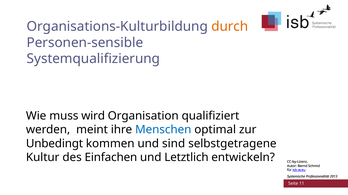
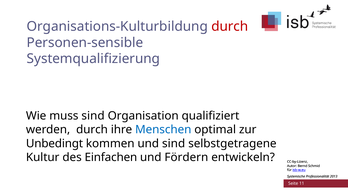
durch colour: orange -> red (230, 26)
muss wird: wird -> sind (93, 116)
werden meint: meint -> durch (92, 130)
Letztlich: Letztlich -> Fördern (186, 158)
